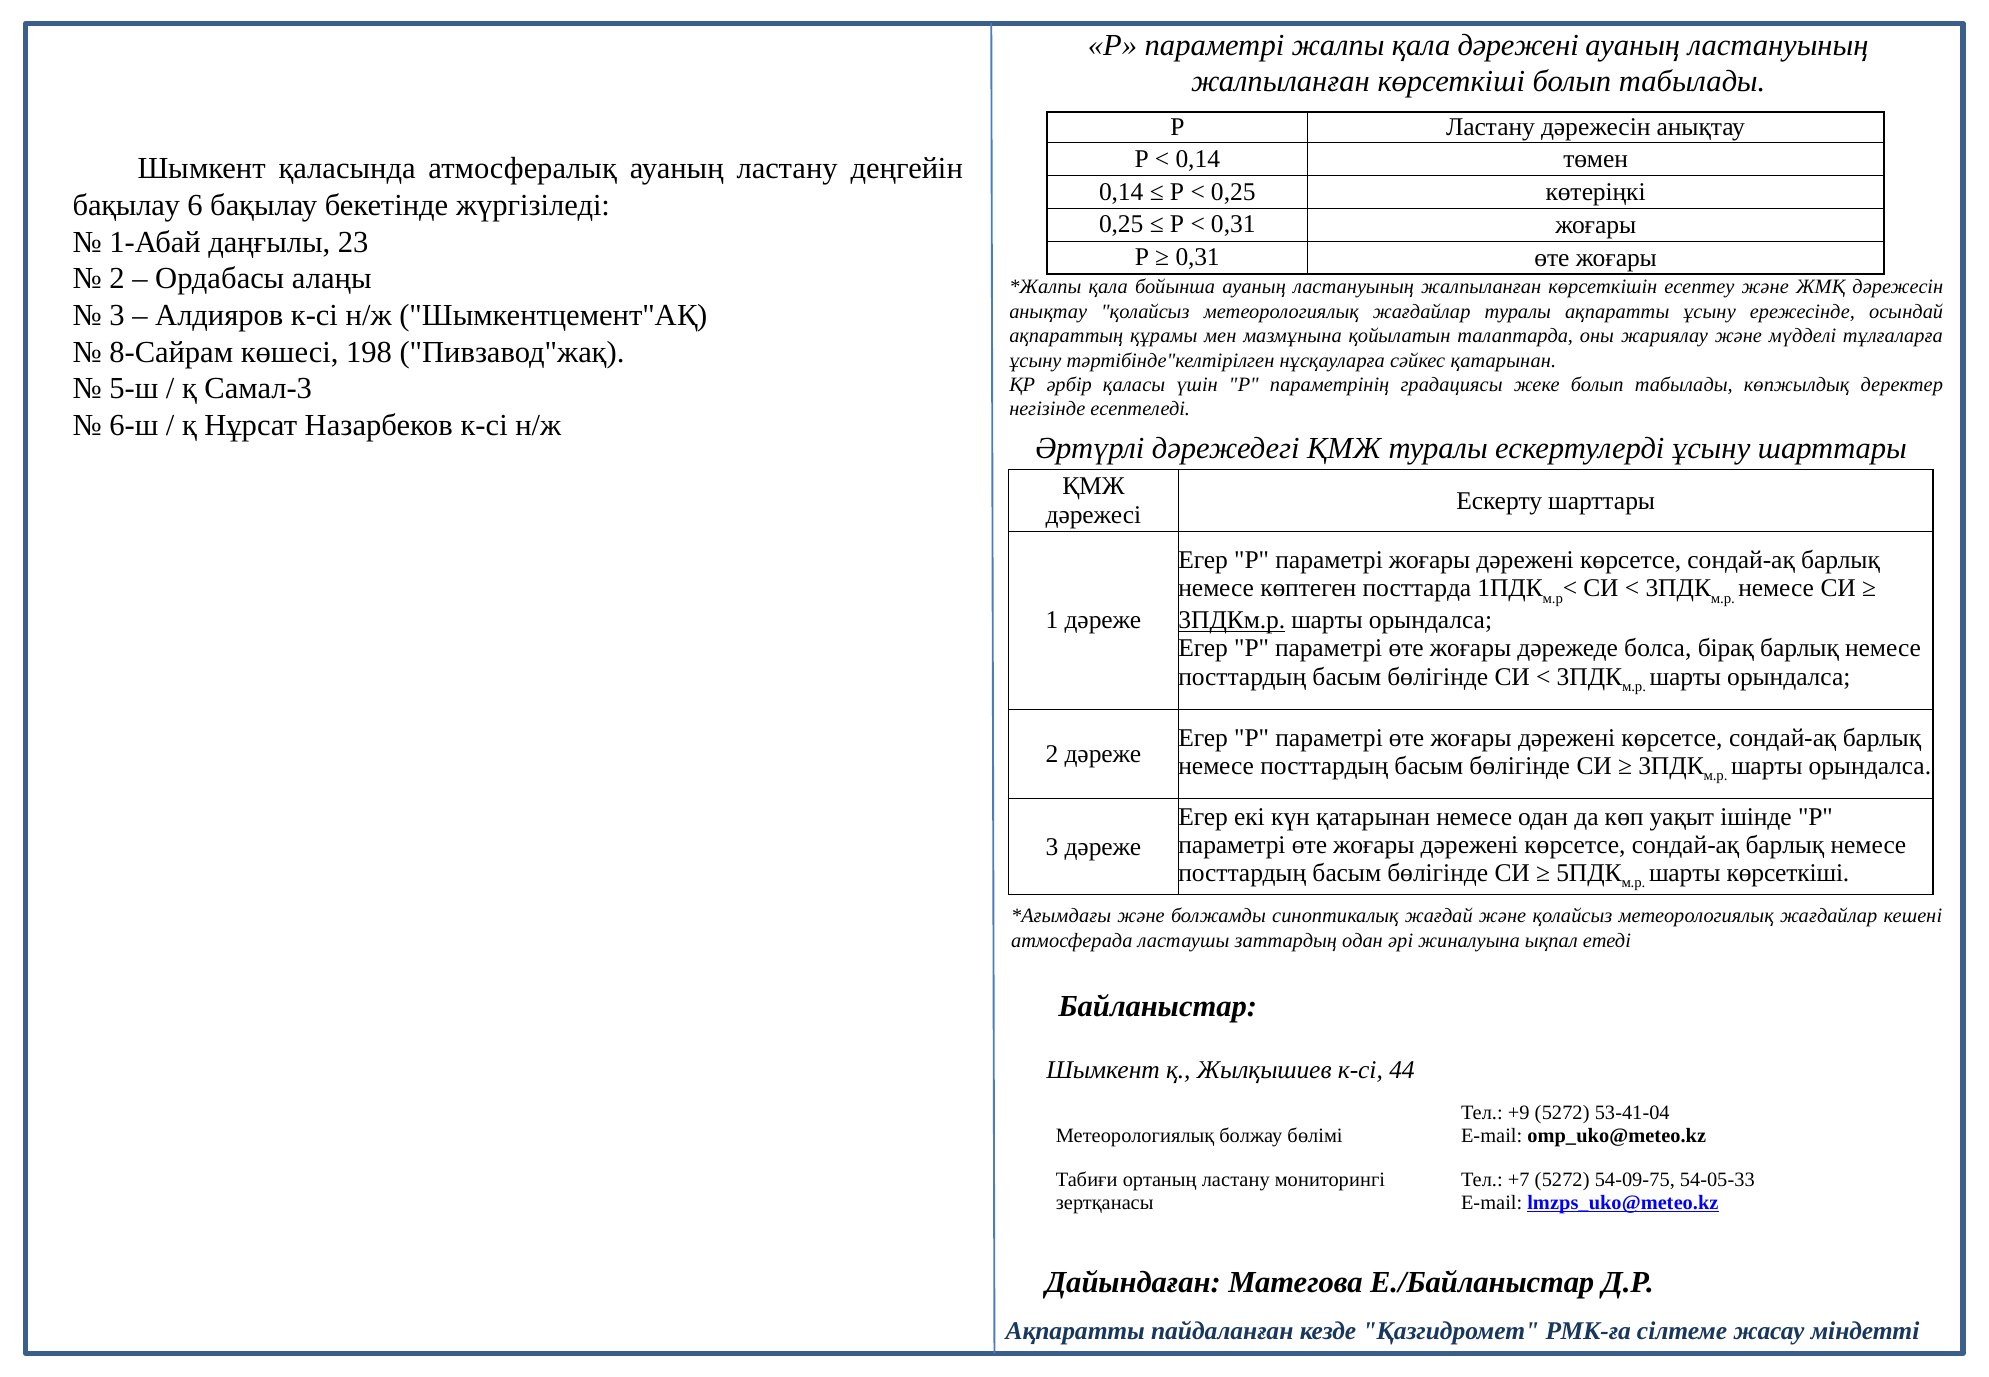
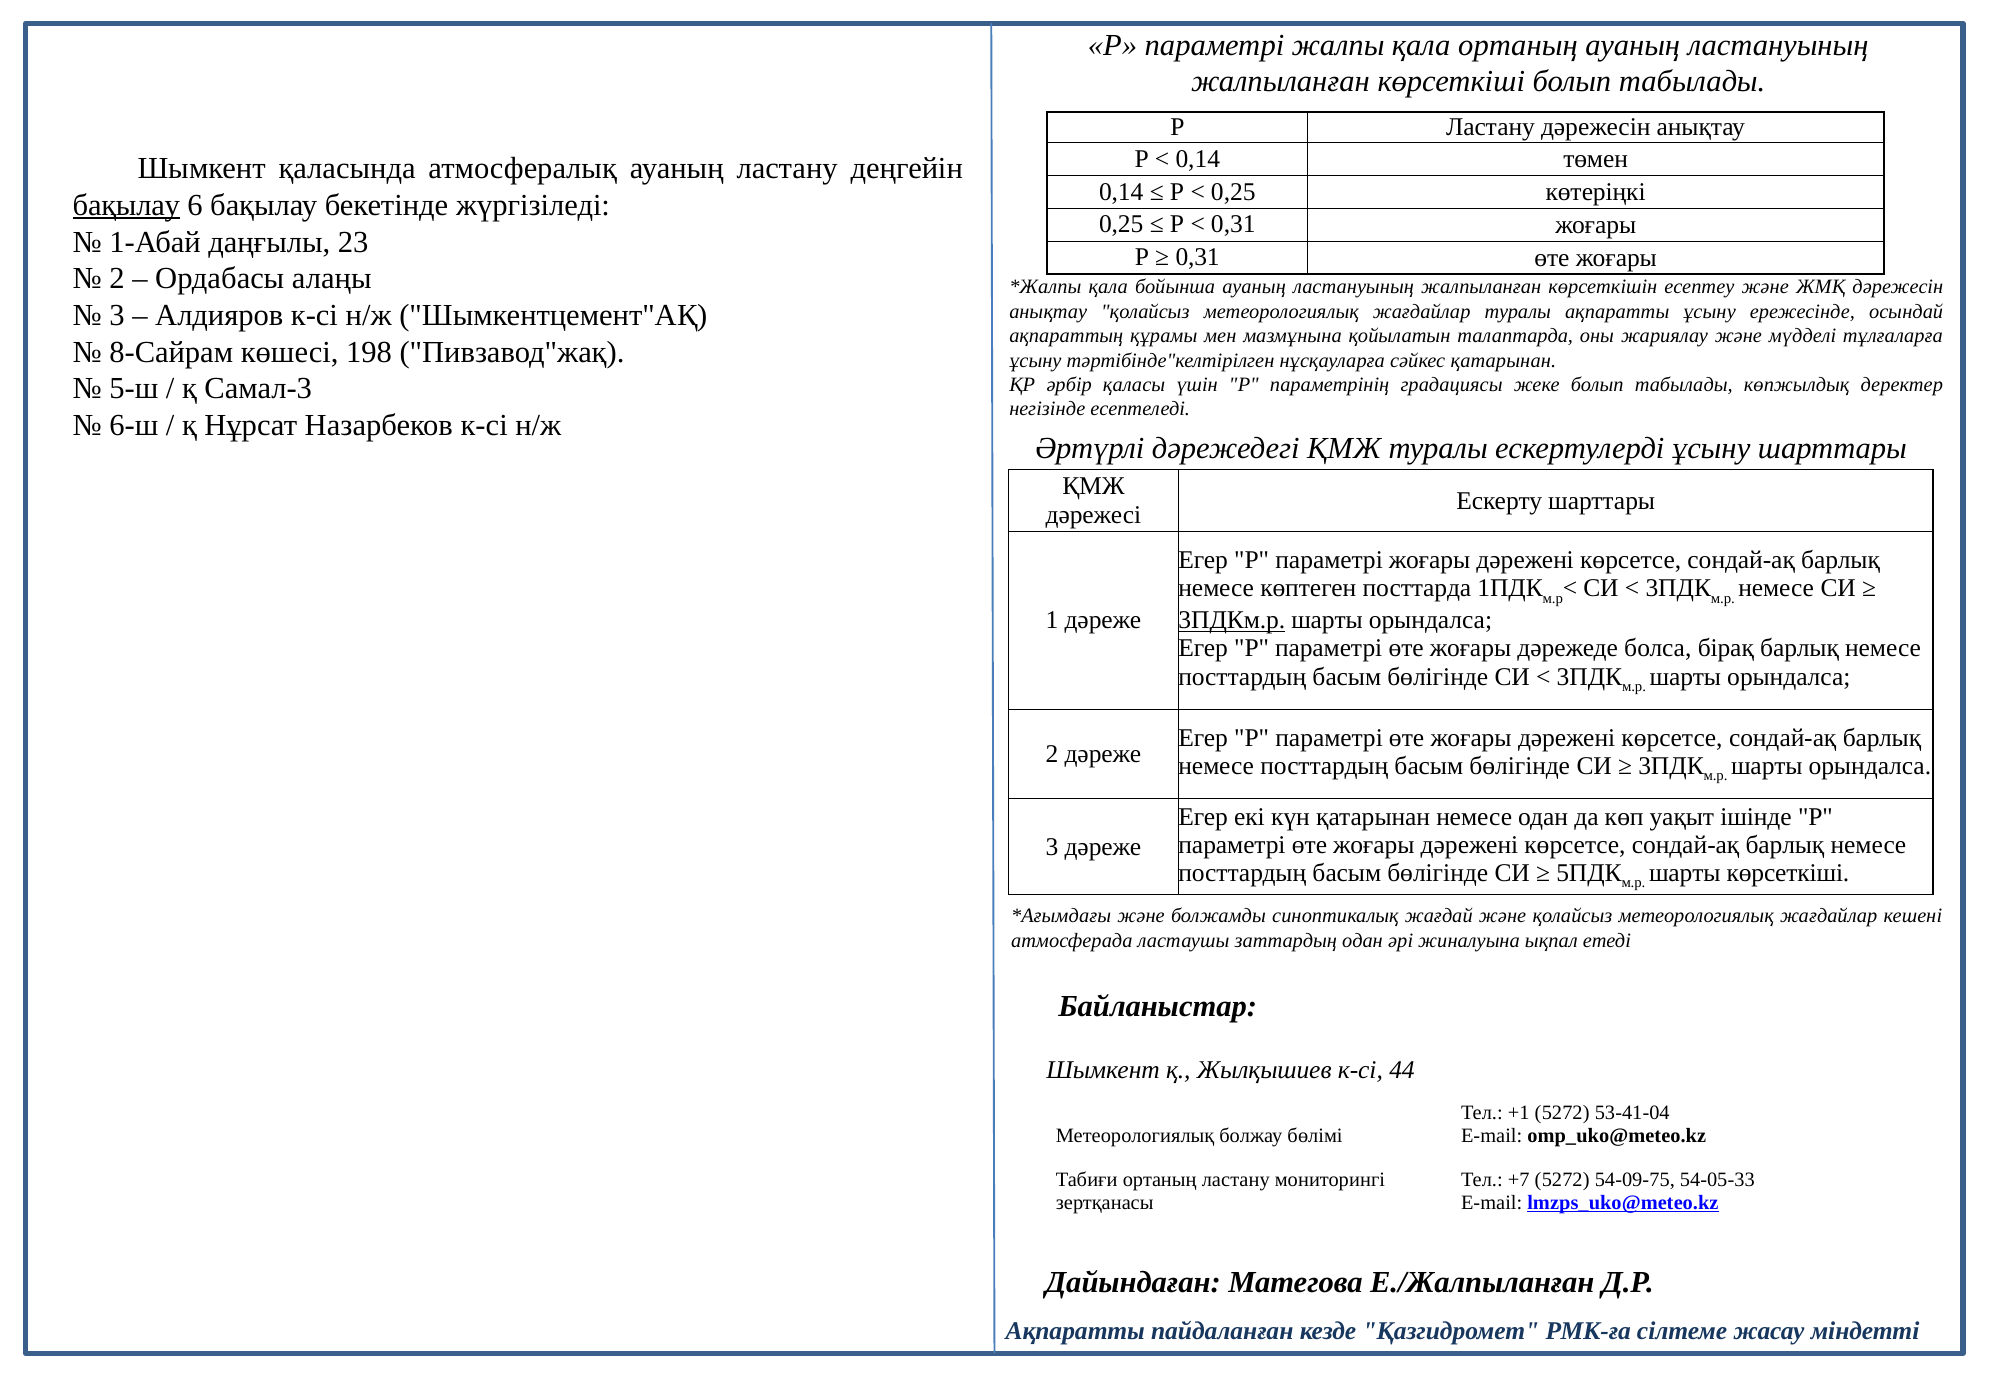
қала дәрежені: дәрежені -> ортаның (1518, 45)
бақылау underline: none -> present (126, 205)
+9: +9 -> +1 (1519, 1113)
Е./Байланыстар: Е./Байланыстар -> Е./Жалпыланған (1482, 1283)
